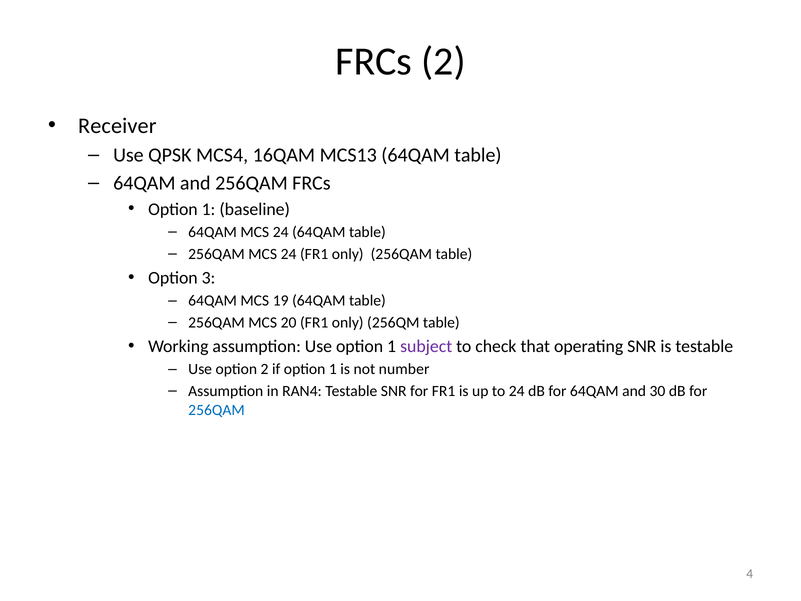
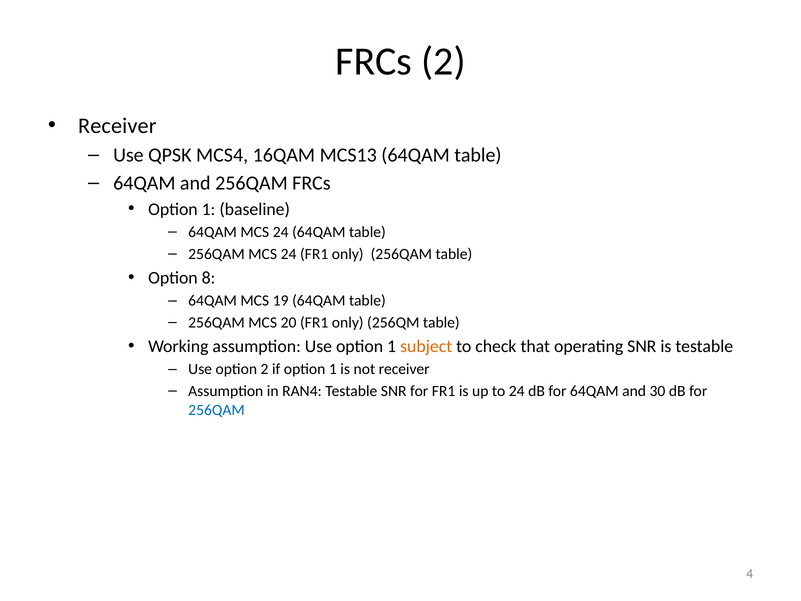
3: 3 -> 8 (209, 278)
subject colour: purple -> orange (426, 346)
not number: number -> receiver (404, 369)
